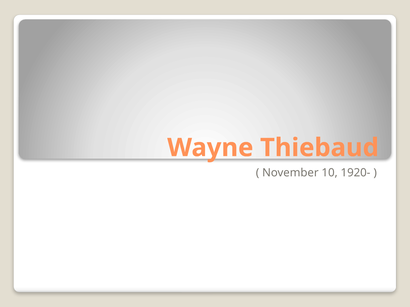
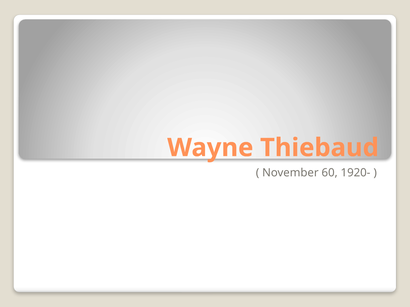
10: 10 -> 60 (330, 173)
